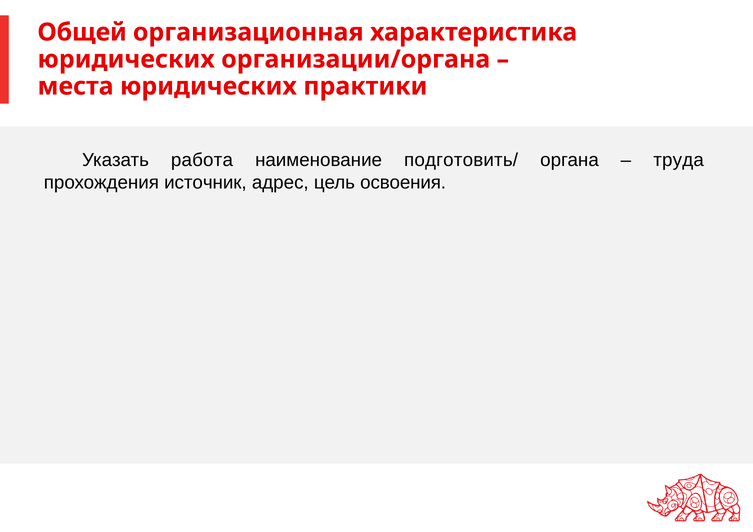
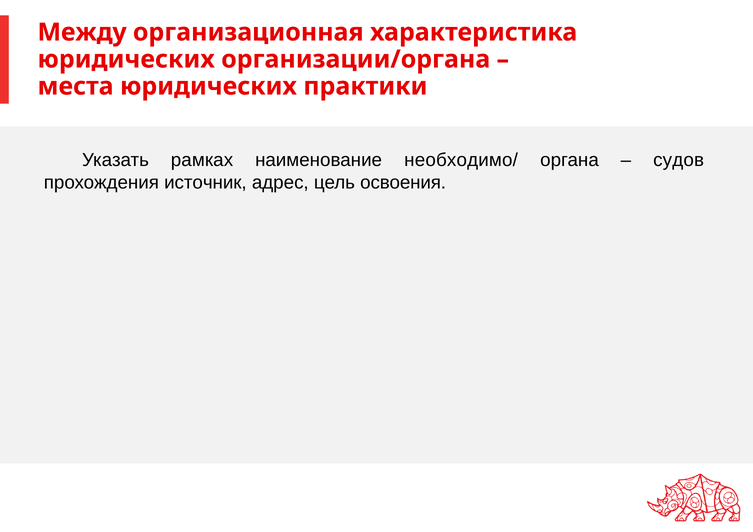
Общей: Общей -> Между (82, 32)
работа: работа -> рамках (202, 160)
подготовить/: подготовить/ -> необходимо/ (461, 160)
труда: труда -> судов (679, 160)
